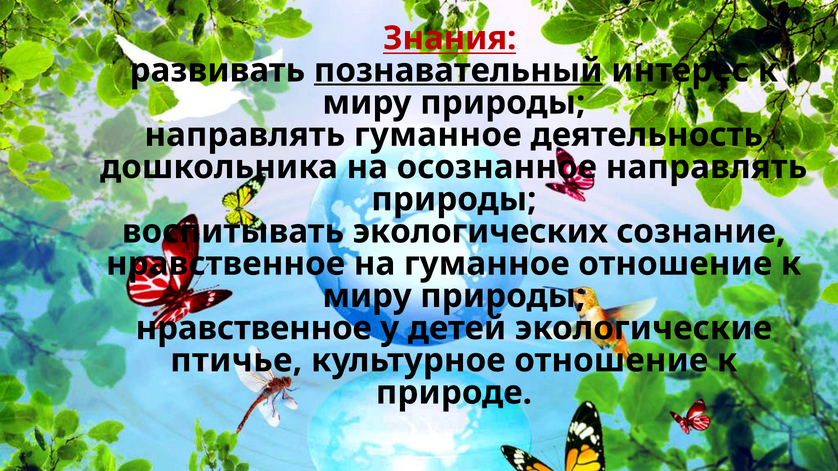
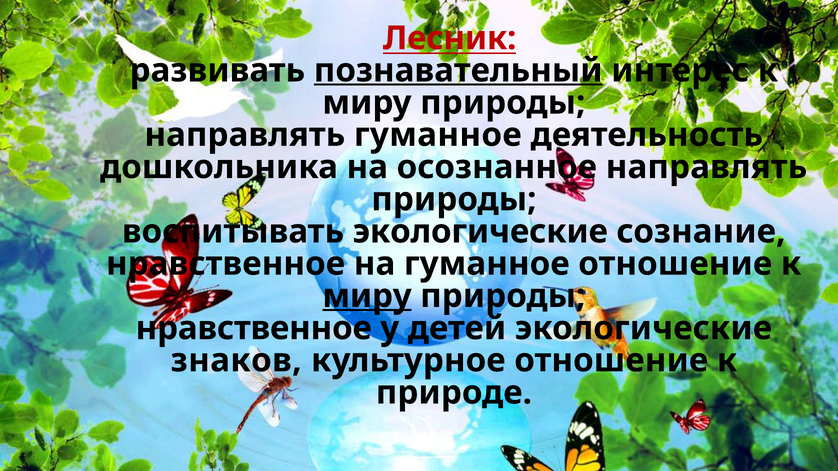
Знания: Знания -> Лесник (450, 38)
воспитывать экологических: экологических -> экологические (480, 232)
миру underline: none -> present (367, 296)
птичье: птичье -> знаков (236, 361)
